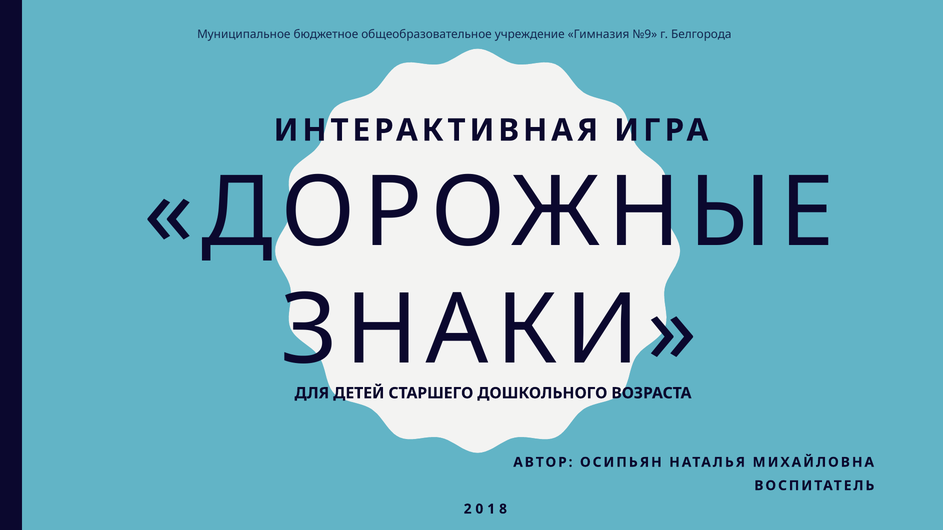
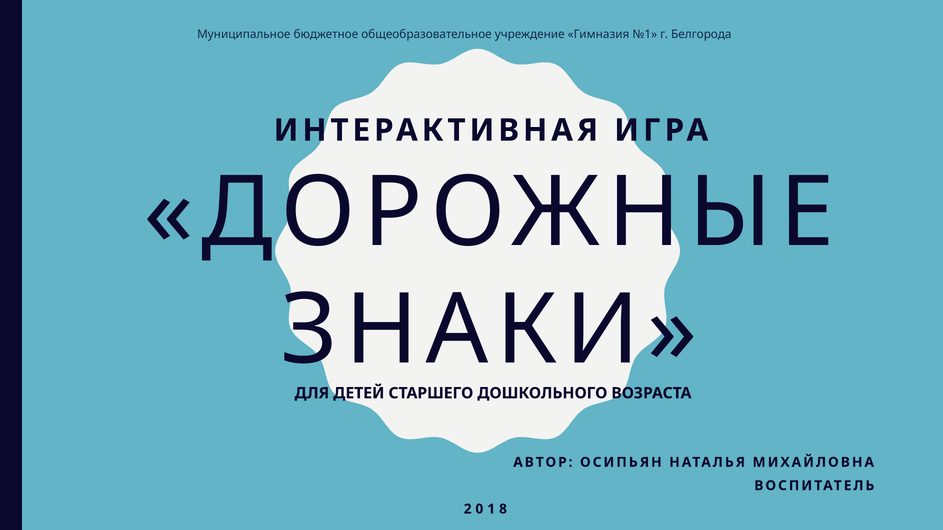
№9: №9 -> №1 (645, 35)
